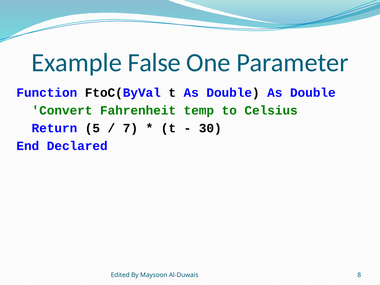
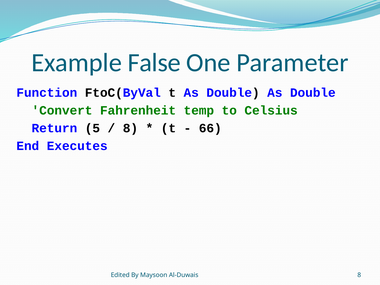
7: 7 -> 8 (130, 128)
30: 30 -> 66 (210, 128)
Declared: Declared -> Executes (77, 146)
